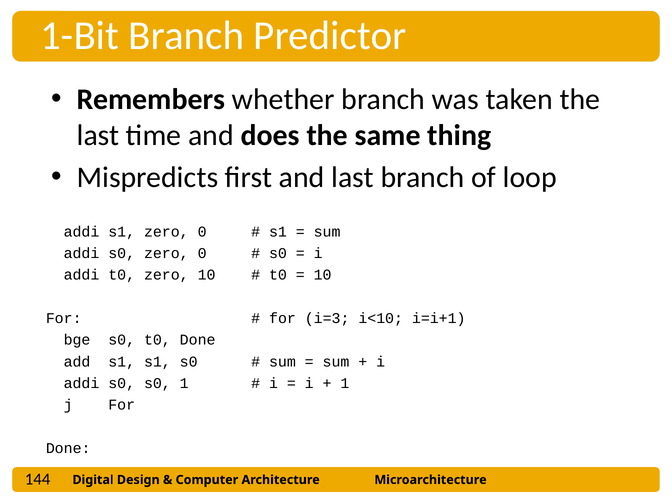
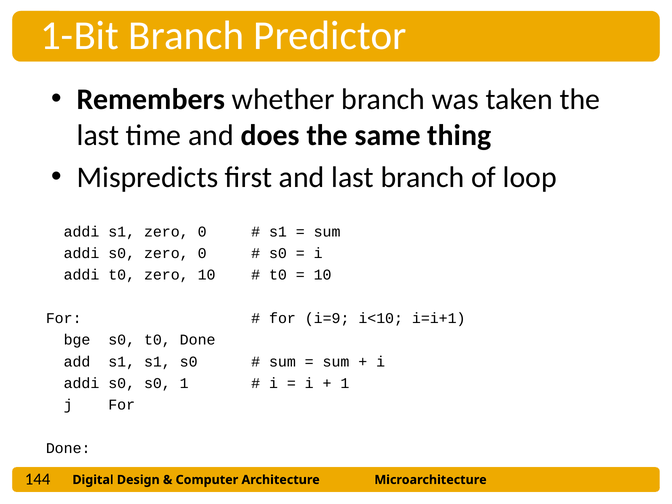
i=3: i=3 -> i=9 (327, 318)
